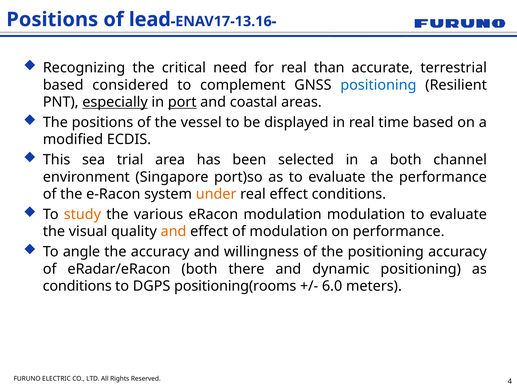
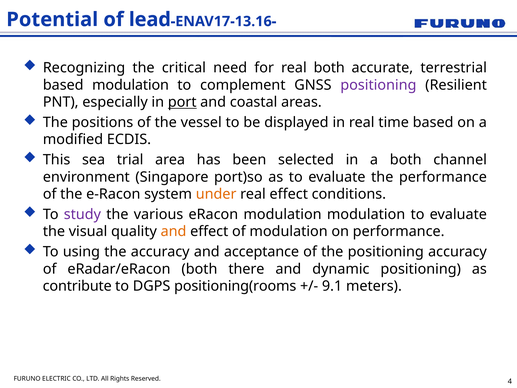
Positions: Positions -> Potential (52, 19)
real than: than -> both (329, 68)
based considered: considered -> modulation (131, 85)
positioning colour: blue -> purple (378, 85)
especially underline: present -> none (115, 102)
study colour: orange -> purple (82, 214)
angle: angle -> using (81, 252)
willingness: willingness -> acceptance (262, 252)
conditions: conditions -> contribute (77, 286)
6.0: 6.0 -> 9.1 (332, 286)
